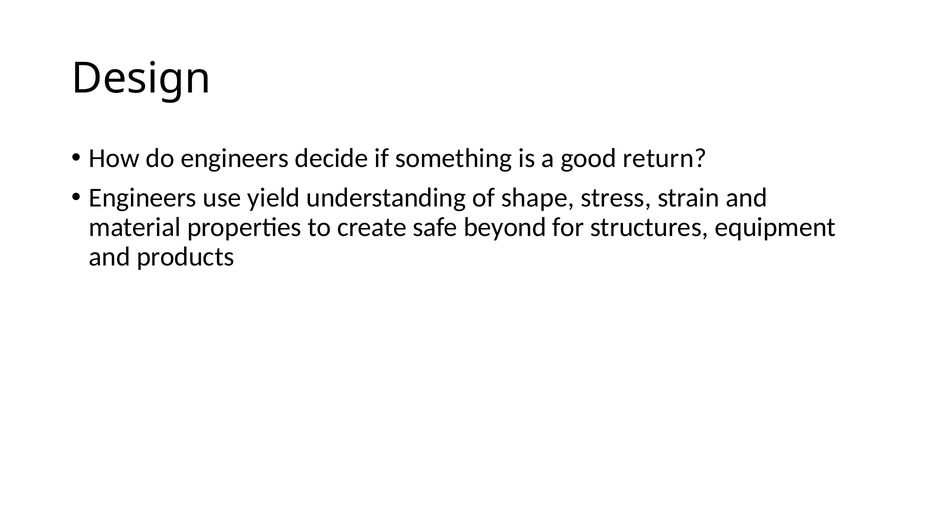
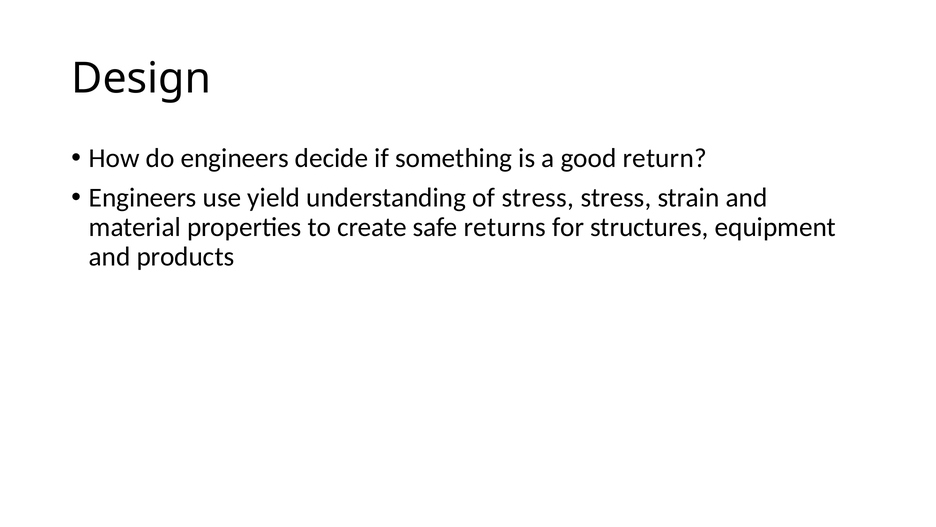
of shape: shape -> stress (538, 197)
beyond: beyond -> returns (505, 227)
